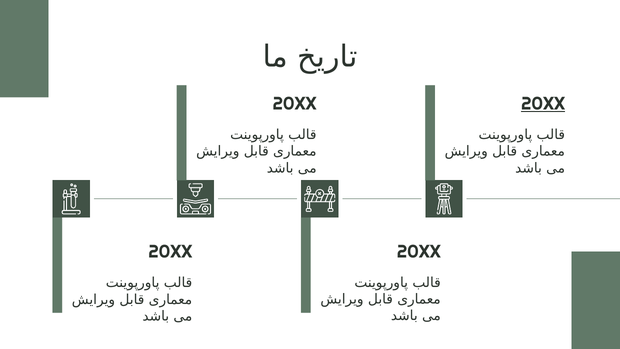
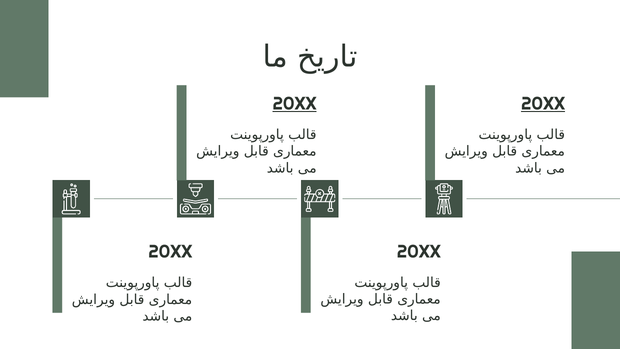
20XX underline: none -> present (295, 104)
